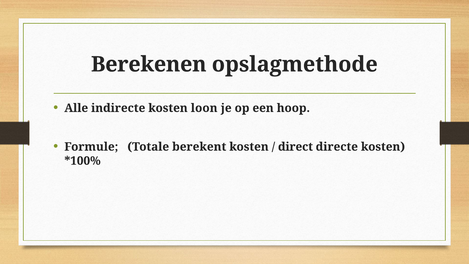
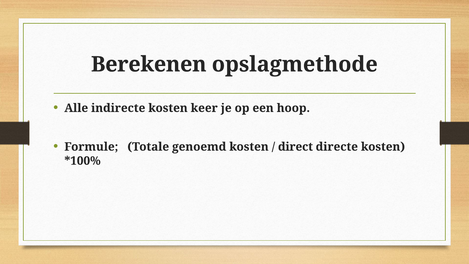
loon: loon -> keer (204, 108)
berekent: berekent -> genoemd (199, 147)
